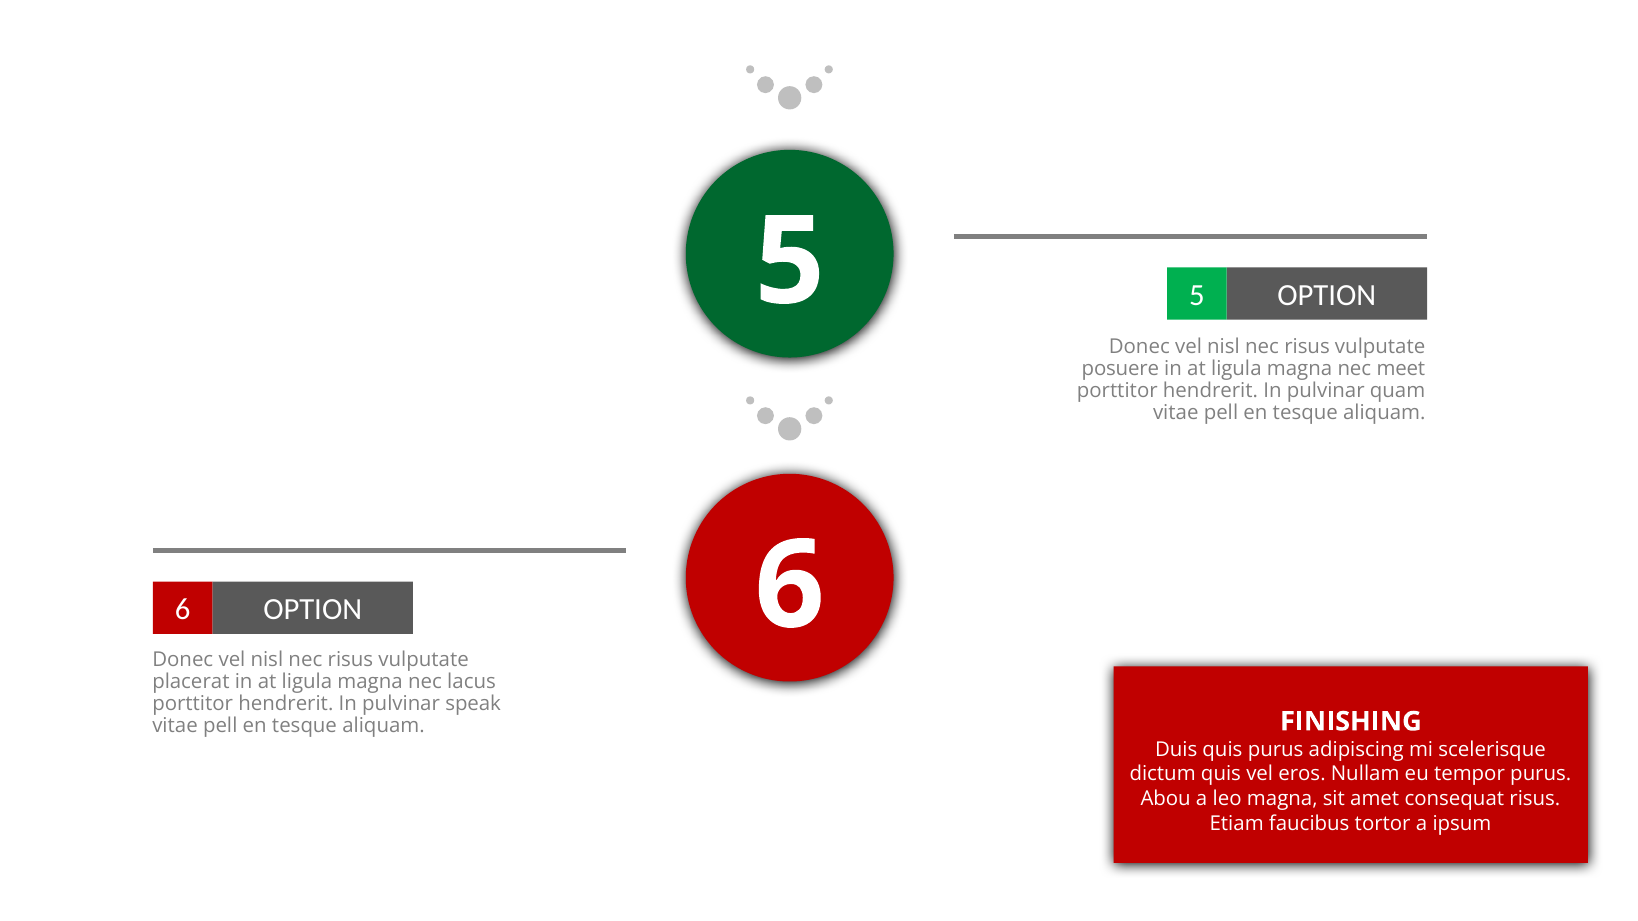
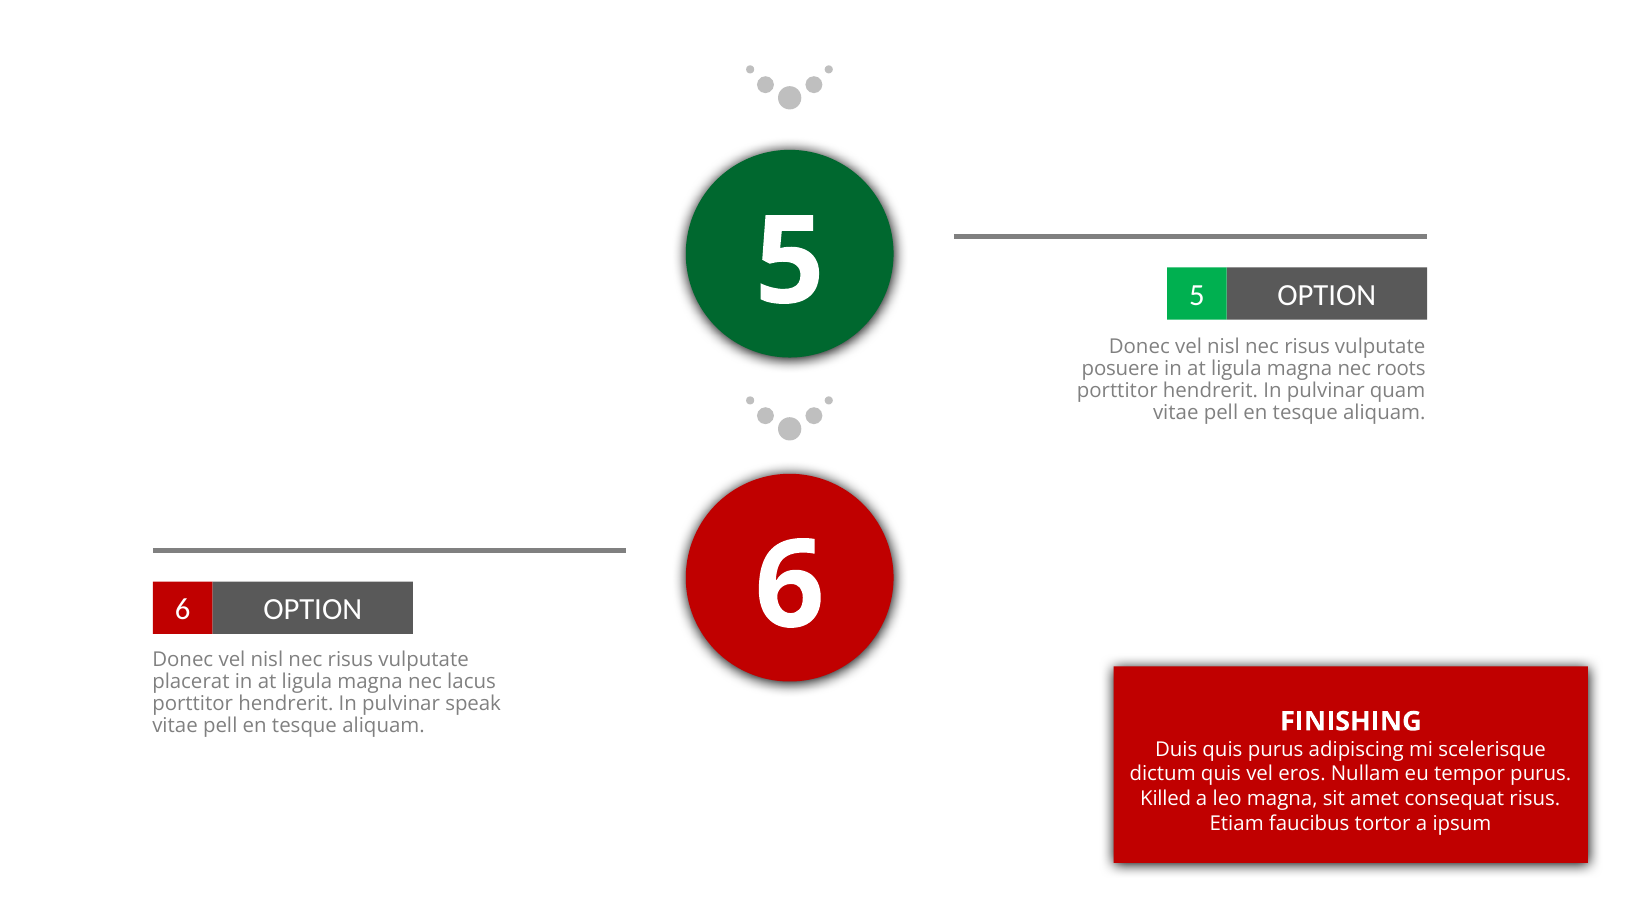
meet: meet -> roots (1401, 369)
Abou: Abou -> Killed (1166, 799)
